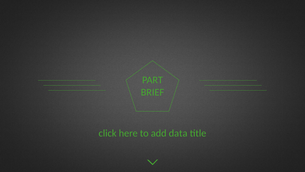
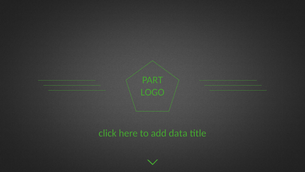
BRIEF: BRIEF -> LOGO (153, 92)
